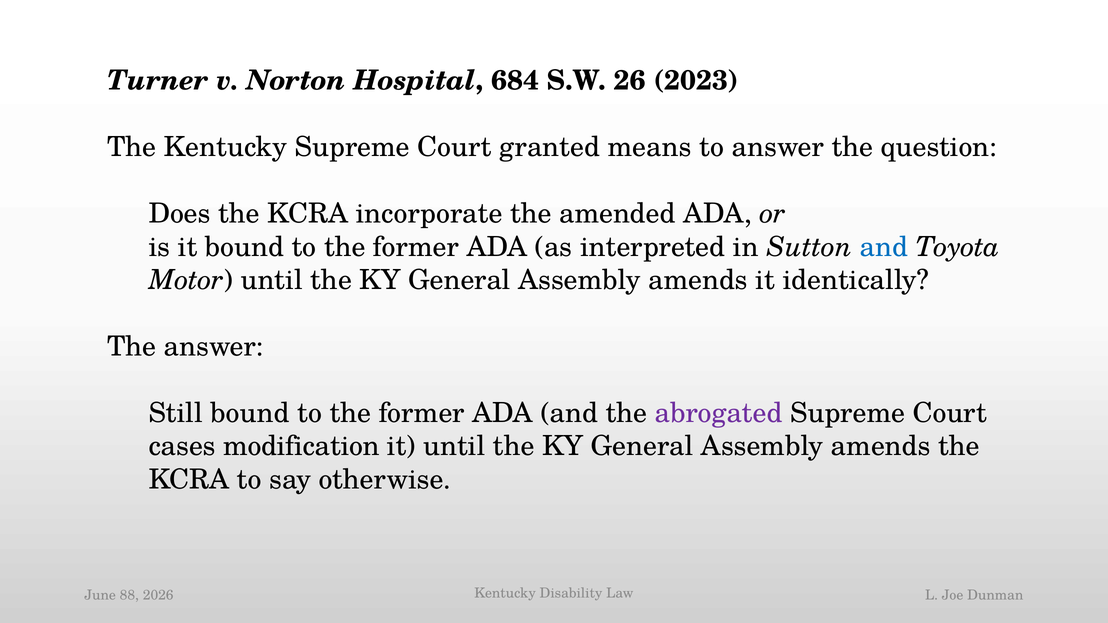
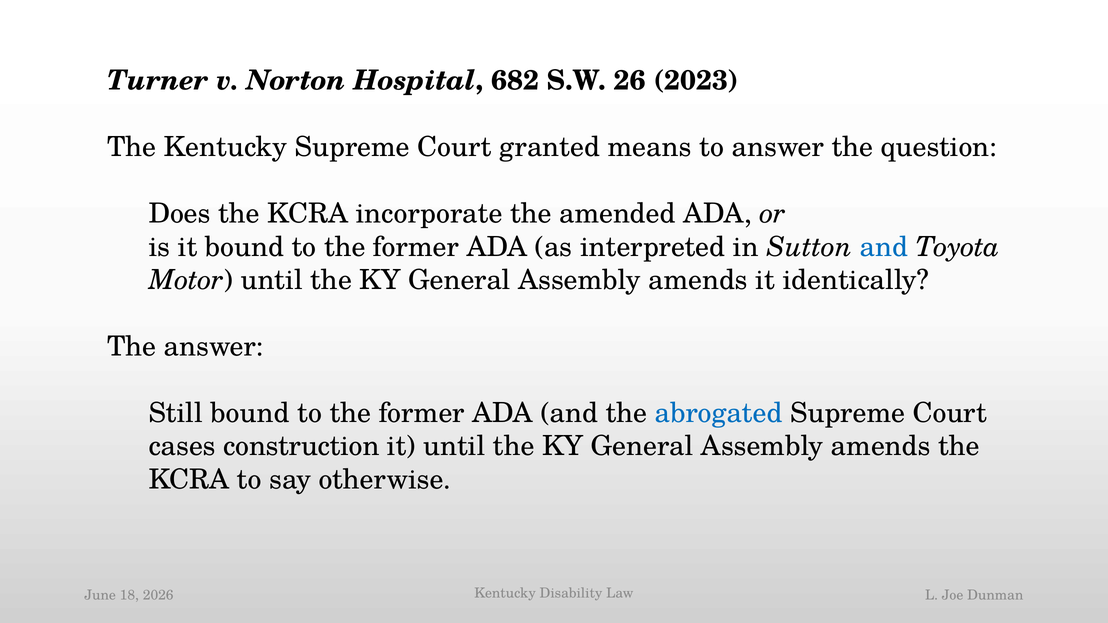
684: 684 -> 682 (515, 81)
abrogated colour: purple -> blue (719, 413)
modification: modification -> construction (301, 446)
88: 88 -> 18 (129, 595)
